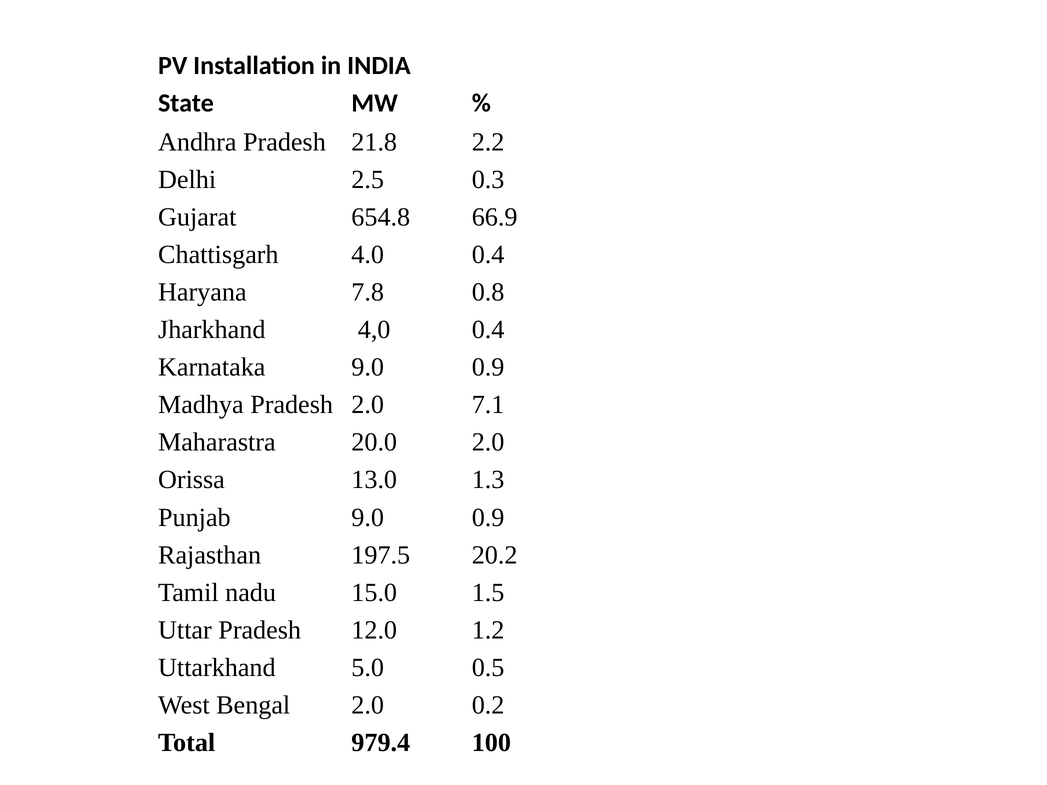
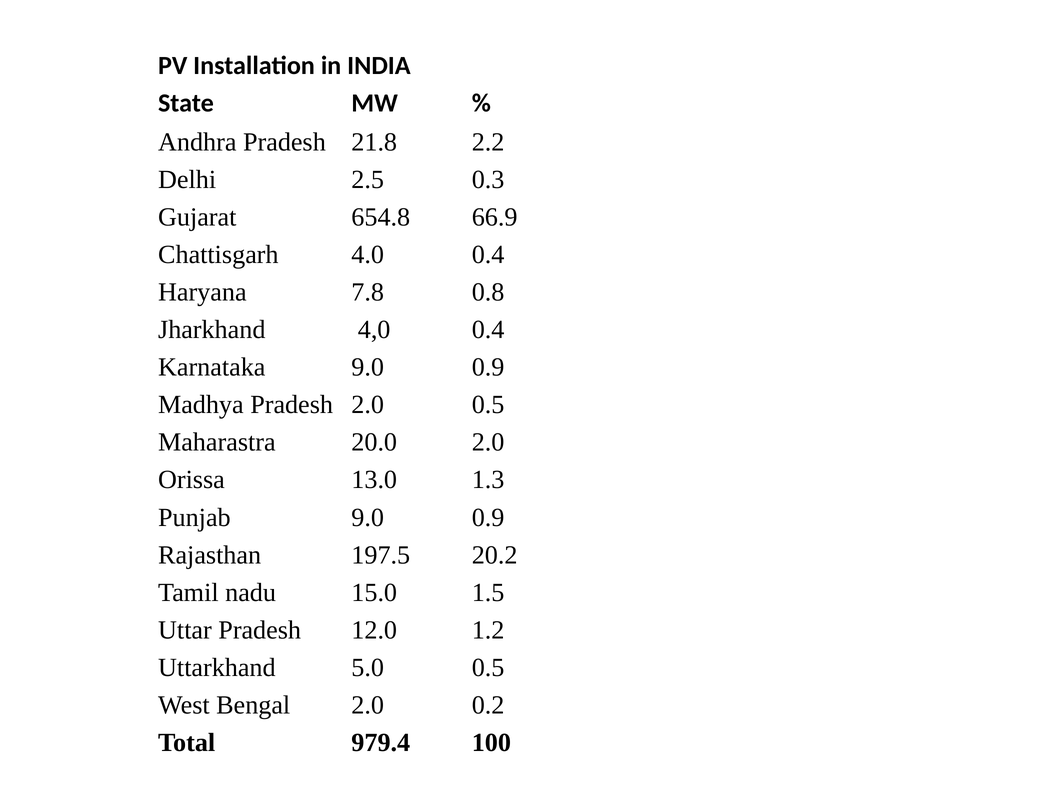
2.0 7.1: 7.1 -> 0.5 (488, 405)
